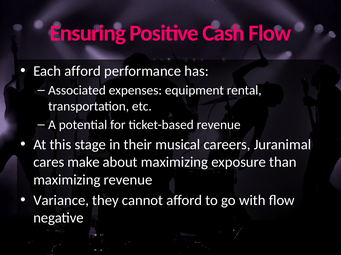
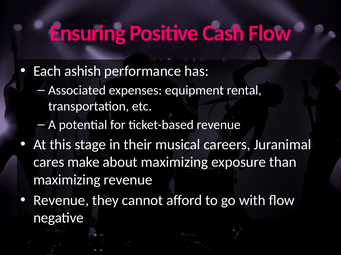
Each afford: afford -> ashish (83, 71)
Variance: Variance -> Revenue (61, 201)
